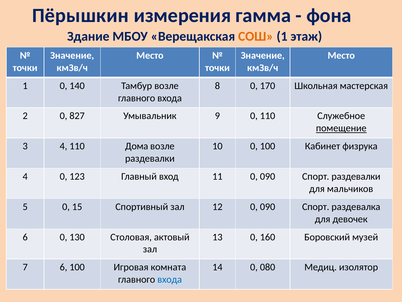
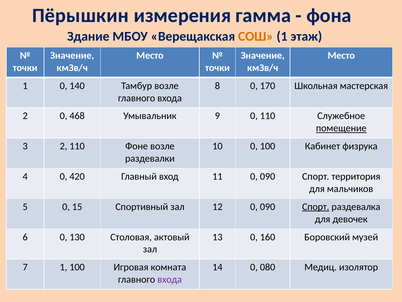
827: 827 -> 468 (77, 116)
3 4: 4 -> 2 (63, 146)
Дома: Дома -> Фоне (137, 146)
123: 123 -> 420 (77, 176)
Спорт раздевалки: раздевалки -> территория (356, 176)
Спорт underline: none -> present (316, 206)
7 6: 6 -> 1 (63, 267)
входа colour: blue -> purple (170, 279)
